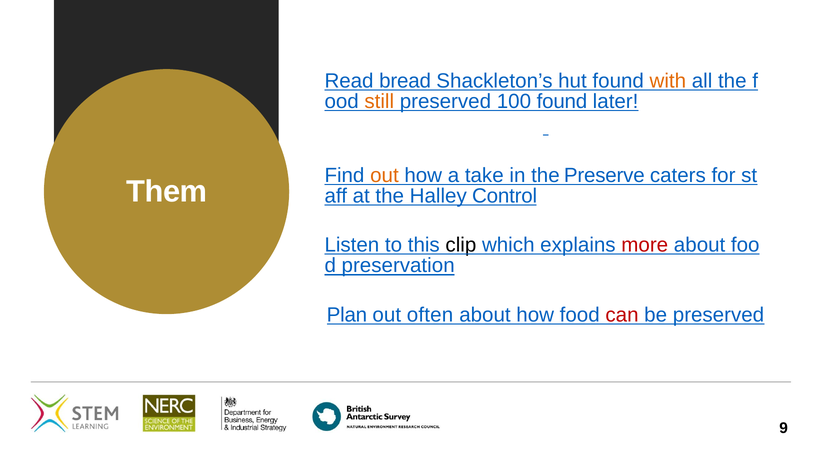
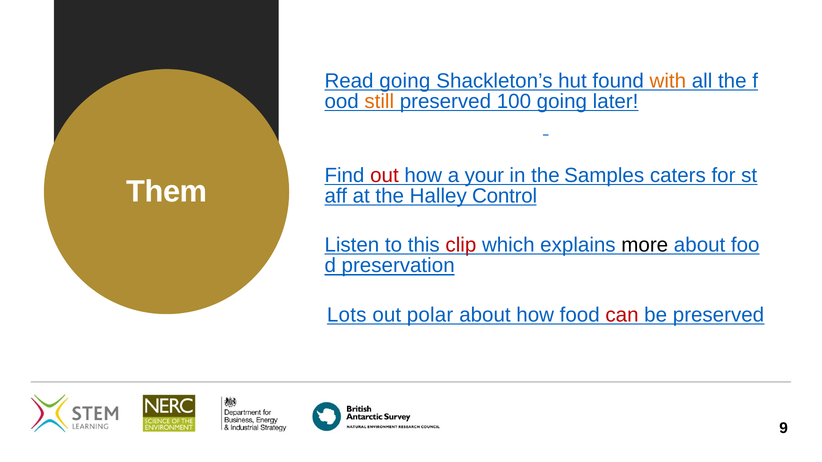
Read bread: bread -> going (405, 81)
100 found: found -> going (562, 101)
out colour: orange -> red (384, 175)
take: take -> your (484, 175)
Preserve: Preserve -> Samples (604, 175)
clip colour: black -> red (461, 245)
more colour: red -> black (645, 245)
Plan: Plan -> Lots (347, 315)
often: often -> polar (430, 315)
